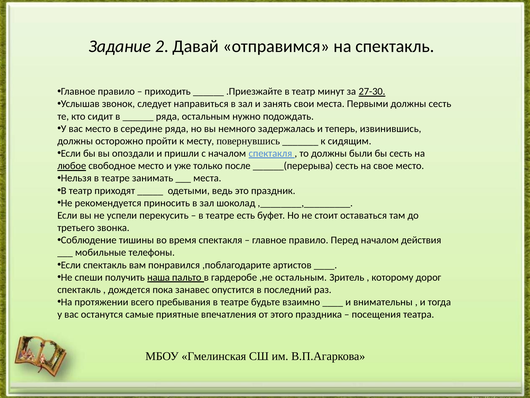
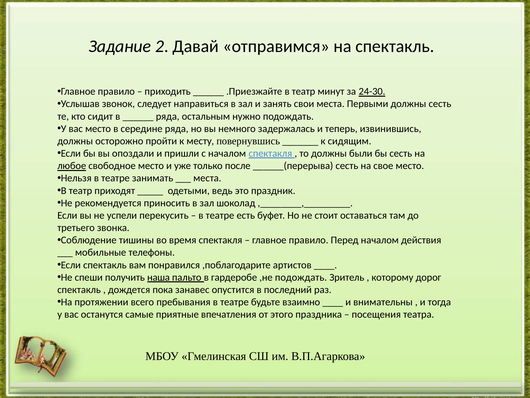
27-30: 27-30 -> 24-30 (372, 91)
,не остальным: остальным -> подождать (301, 277)
